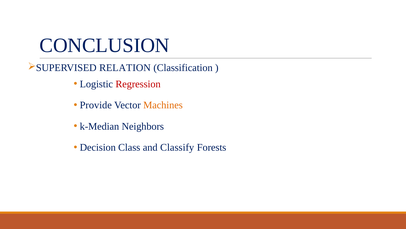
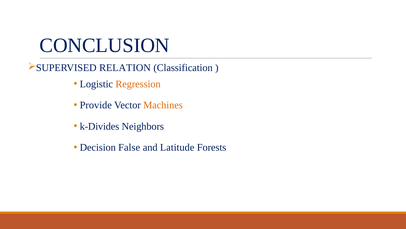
Regression colour: red -> orange (138, 84)
k-Median: k-Median -> k-Divides (99, 126)
Class: Class -> False (129, 147)
Classify: Classify -> Latitude (177, 147)
